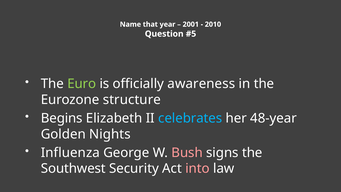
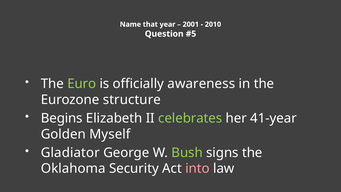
celebrates colour: light blue -> light green (190, 118)
48-year: 48-year -> 41-year (273, 118)
Nights: Nights -> Myself (110, 134)
Influenza: Influenza -> Gladiator (70, 153)
Bush colour: pink -> light green (187, 153)
Southwest: Southwest -> Oklahoma (73, 168)
